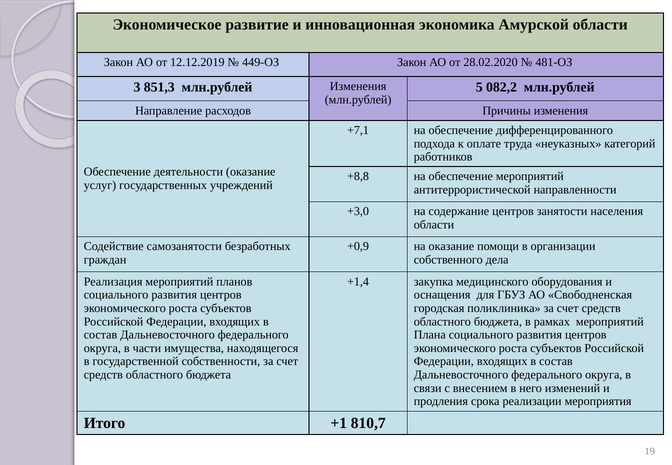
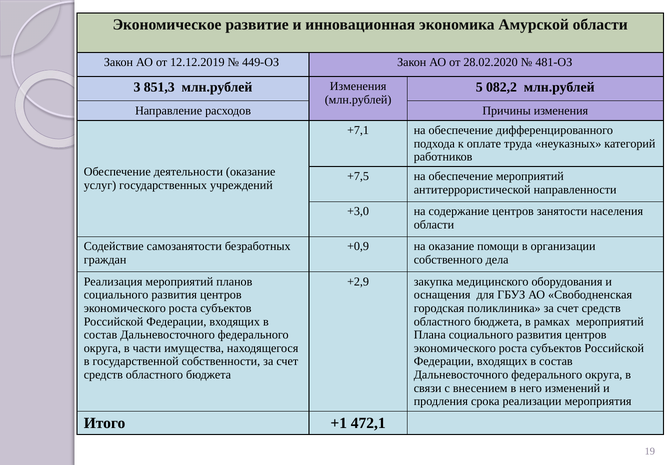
+8,8: +8,8 -> +7,5 (358, 177)
+1,4: +1,4 -> +2,9 (358, 282)
810,7: 810,7 -> 472,1 (368, 423)
